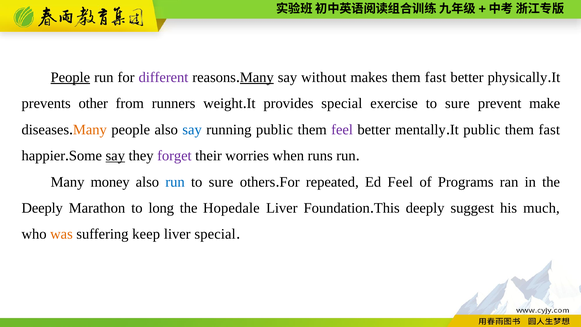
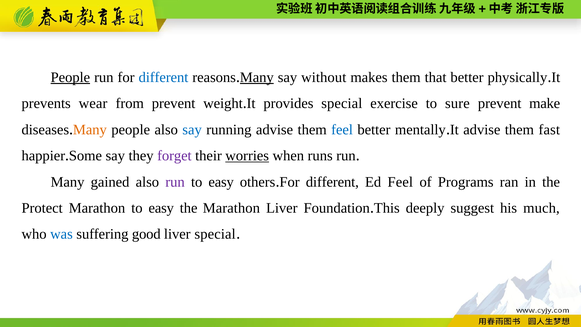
different colour: purple -> blue (163, 77)
makes them fast: fast -> that (436, 77)
other: other -> wear (93, 103)
from runners: runners -> prevent (174, 103)
running public: public -> advise (275, 129)
feel colour: purple -> blue (342, 129)
public: public -> advise (482, 129)
say underline: present -> none (115, 156)
worries underline: none -> present (247, 156)
money: money -> gained (110, 182)
run colour: blue -> purple (175, 182)
sure: sure -> easy (221, 182)
repeated: repeated -> different (332, 182)
Deeply: Deeply -> Protect (42, 208)
Marathon to long: long -> easy (161, 208)
the Hopedale: Hopedale -> Marathon (231, 208)
was colour: orange -> blue (61, 234)
keep: keep -> good (146, 234)
